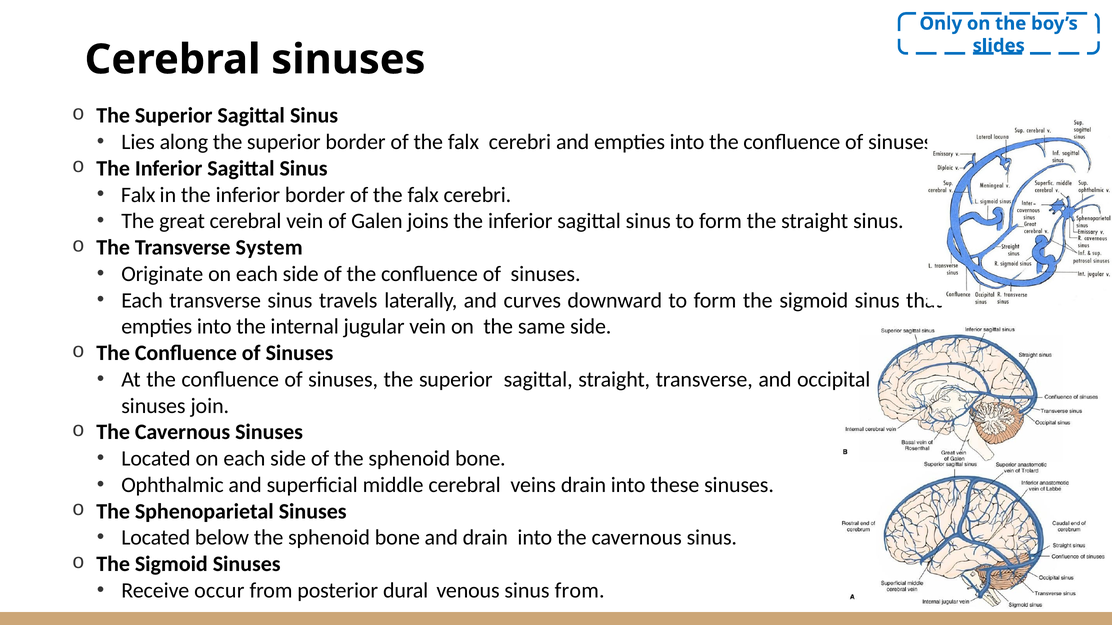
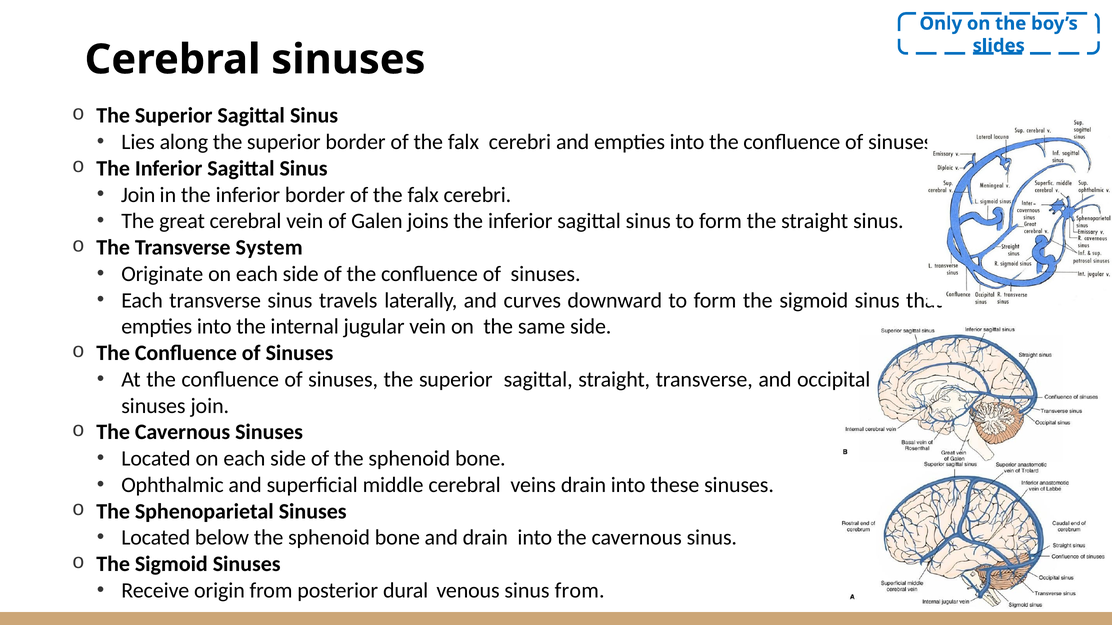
Falx: Falx -> Join (138, 195)
occur: occur -> origin (219, 591)
